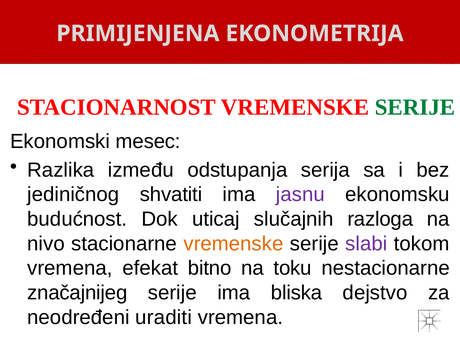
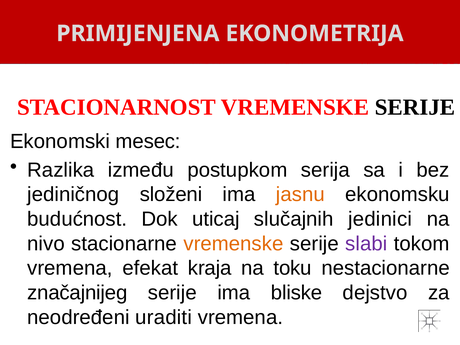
SERIJE colour: green -> black (415, 107)
odstupanja: odstupanja -> postupkom (237, 170)
shvatiti: shvatiti -> složeni (171, 195)
jasnu colour: purple -> orange (300, 195)
razloga: razloga -> jedinici (380, 219)
bitno: bitno -> kraja (210, 268)
bliska: bliska -> bliske (297, 293)
